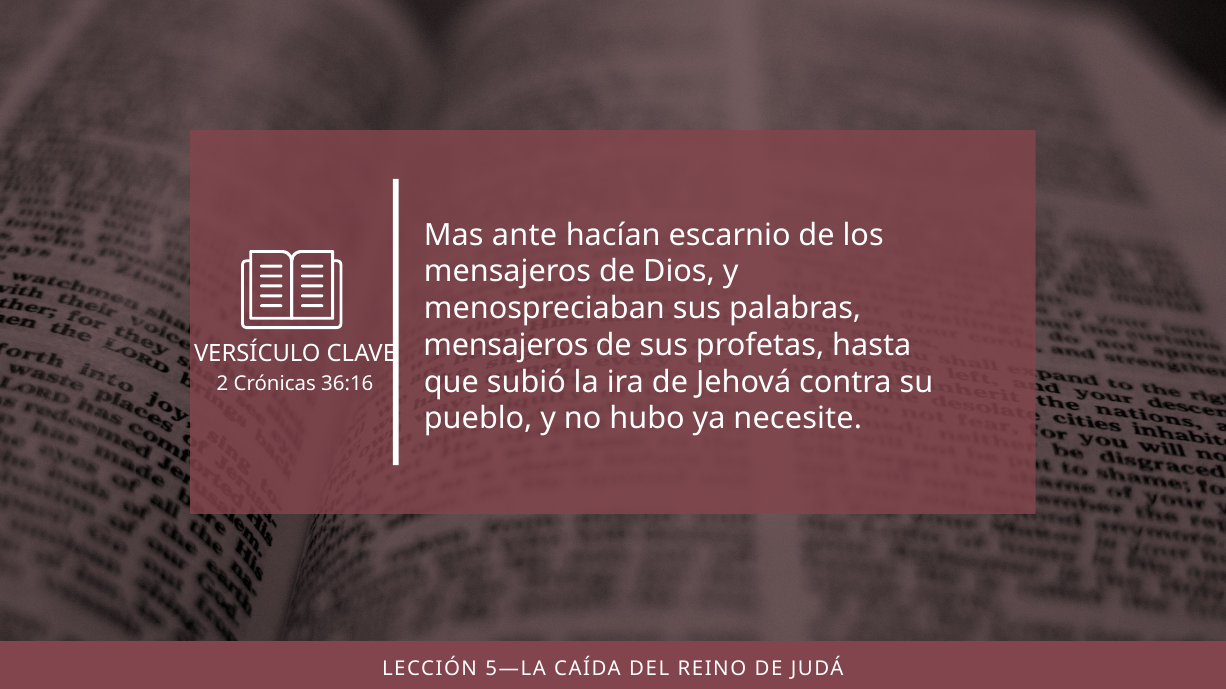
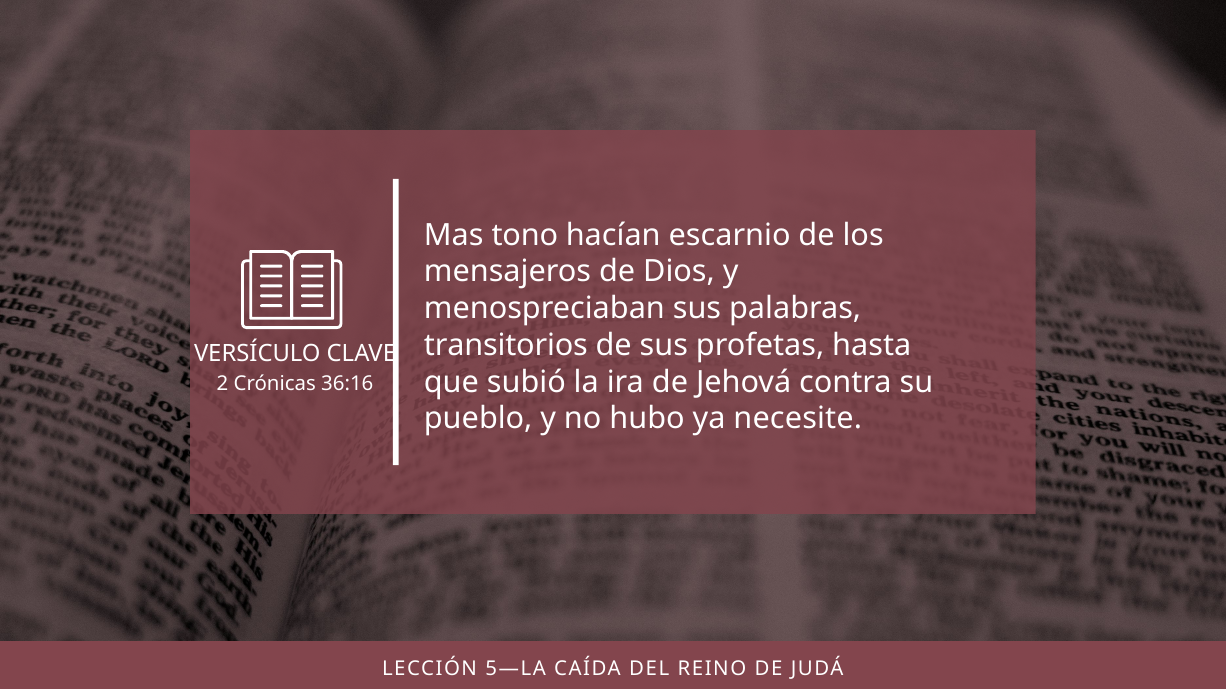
ante: ante -> tono (525, 235)
mensajeros: mensajeros -> transitorios (506, 346)
